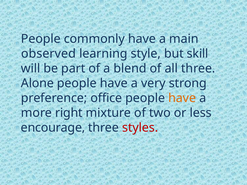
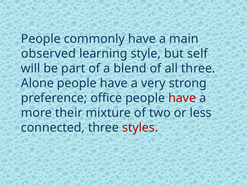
skill: skill -> self (197, 54)
have colour: orange -> red (182, 98)
right: right -> their (69, 113)
encourage: encourage -> connected (53, 128)
